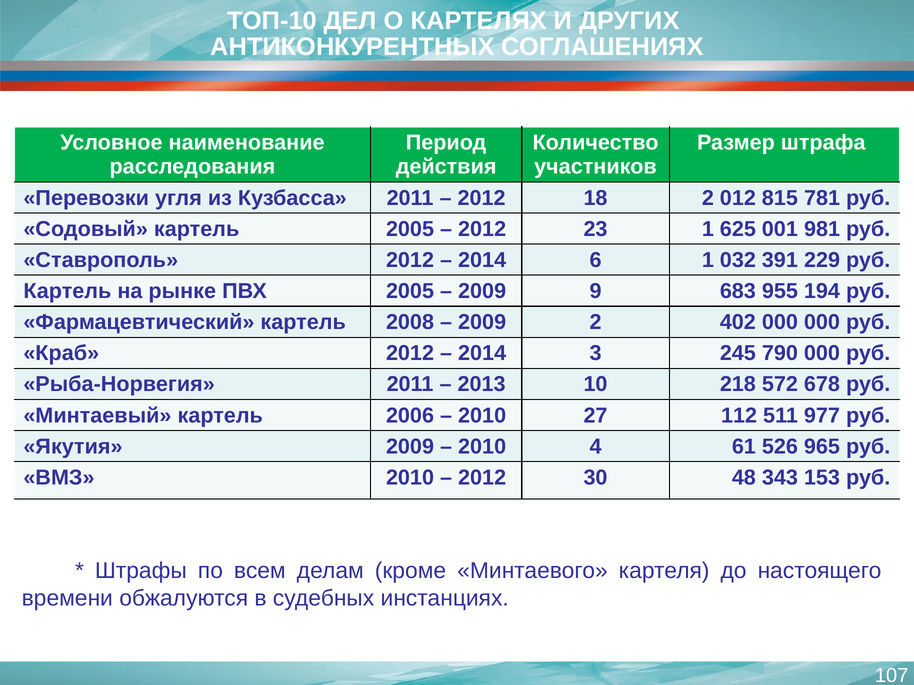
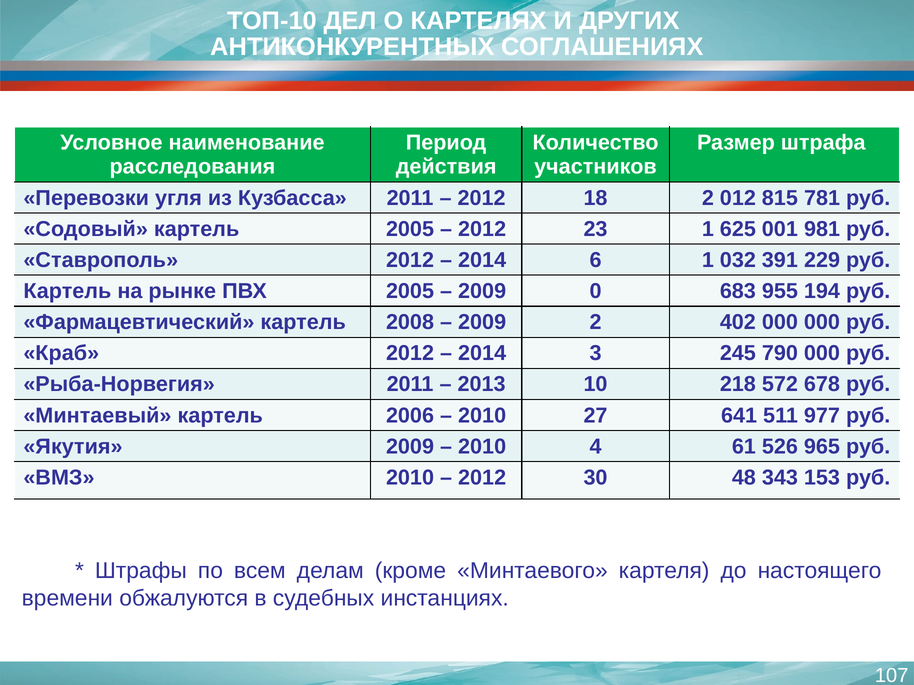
9: 9 -> 0 (596, 291)
112: 112 -> 641 (739, 416)
